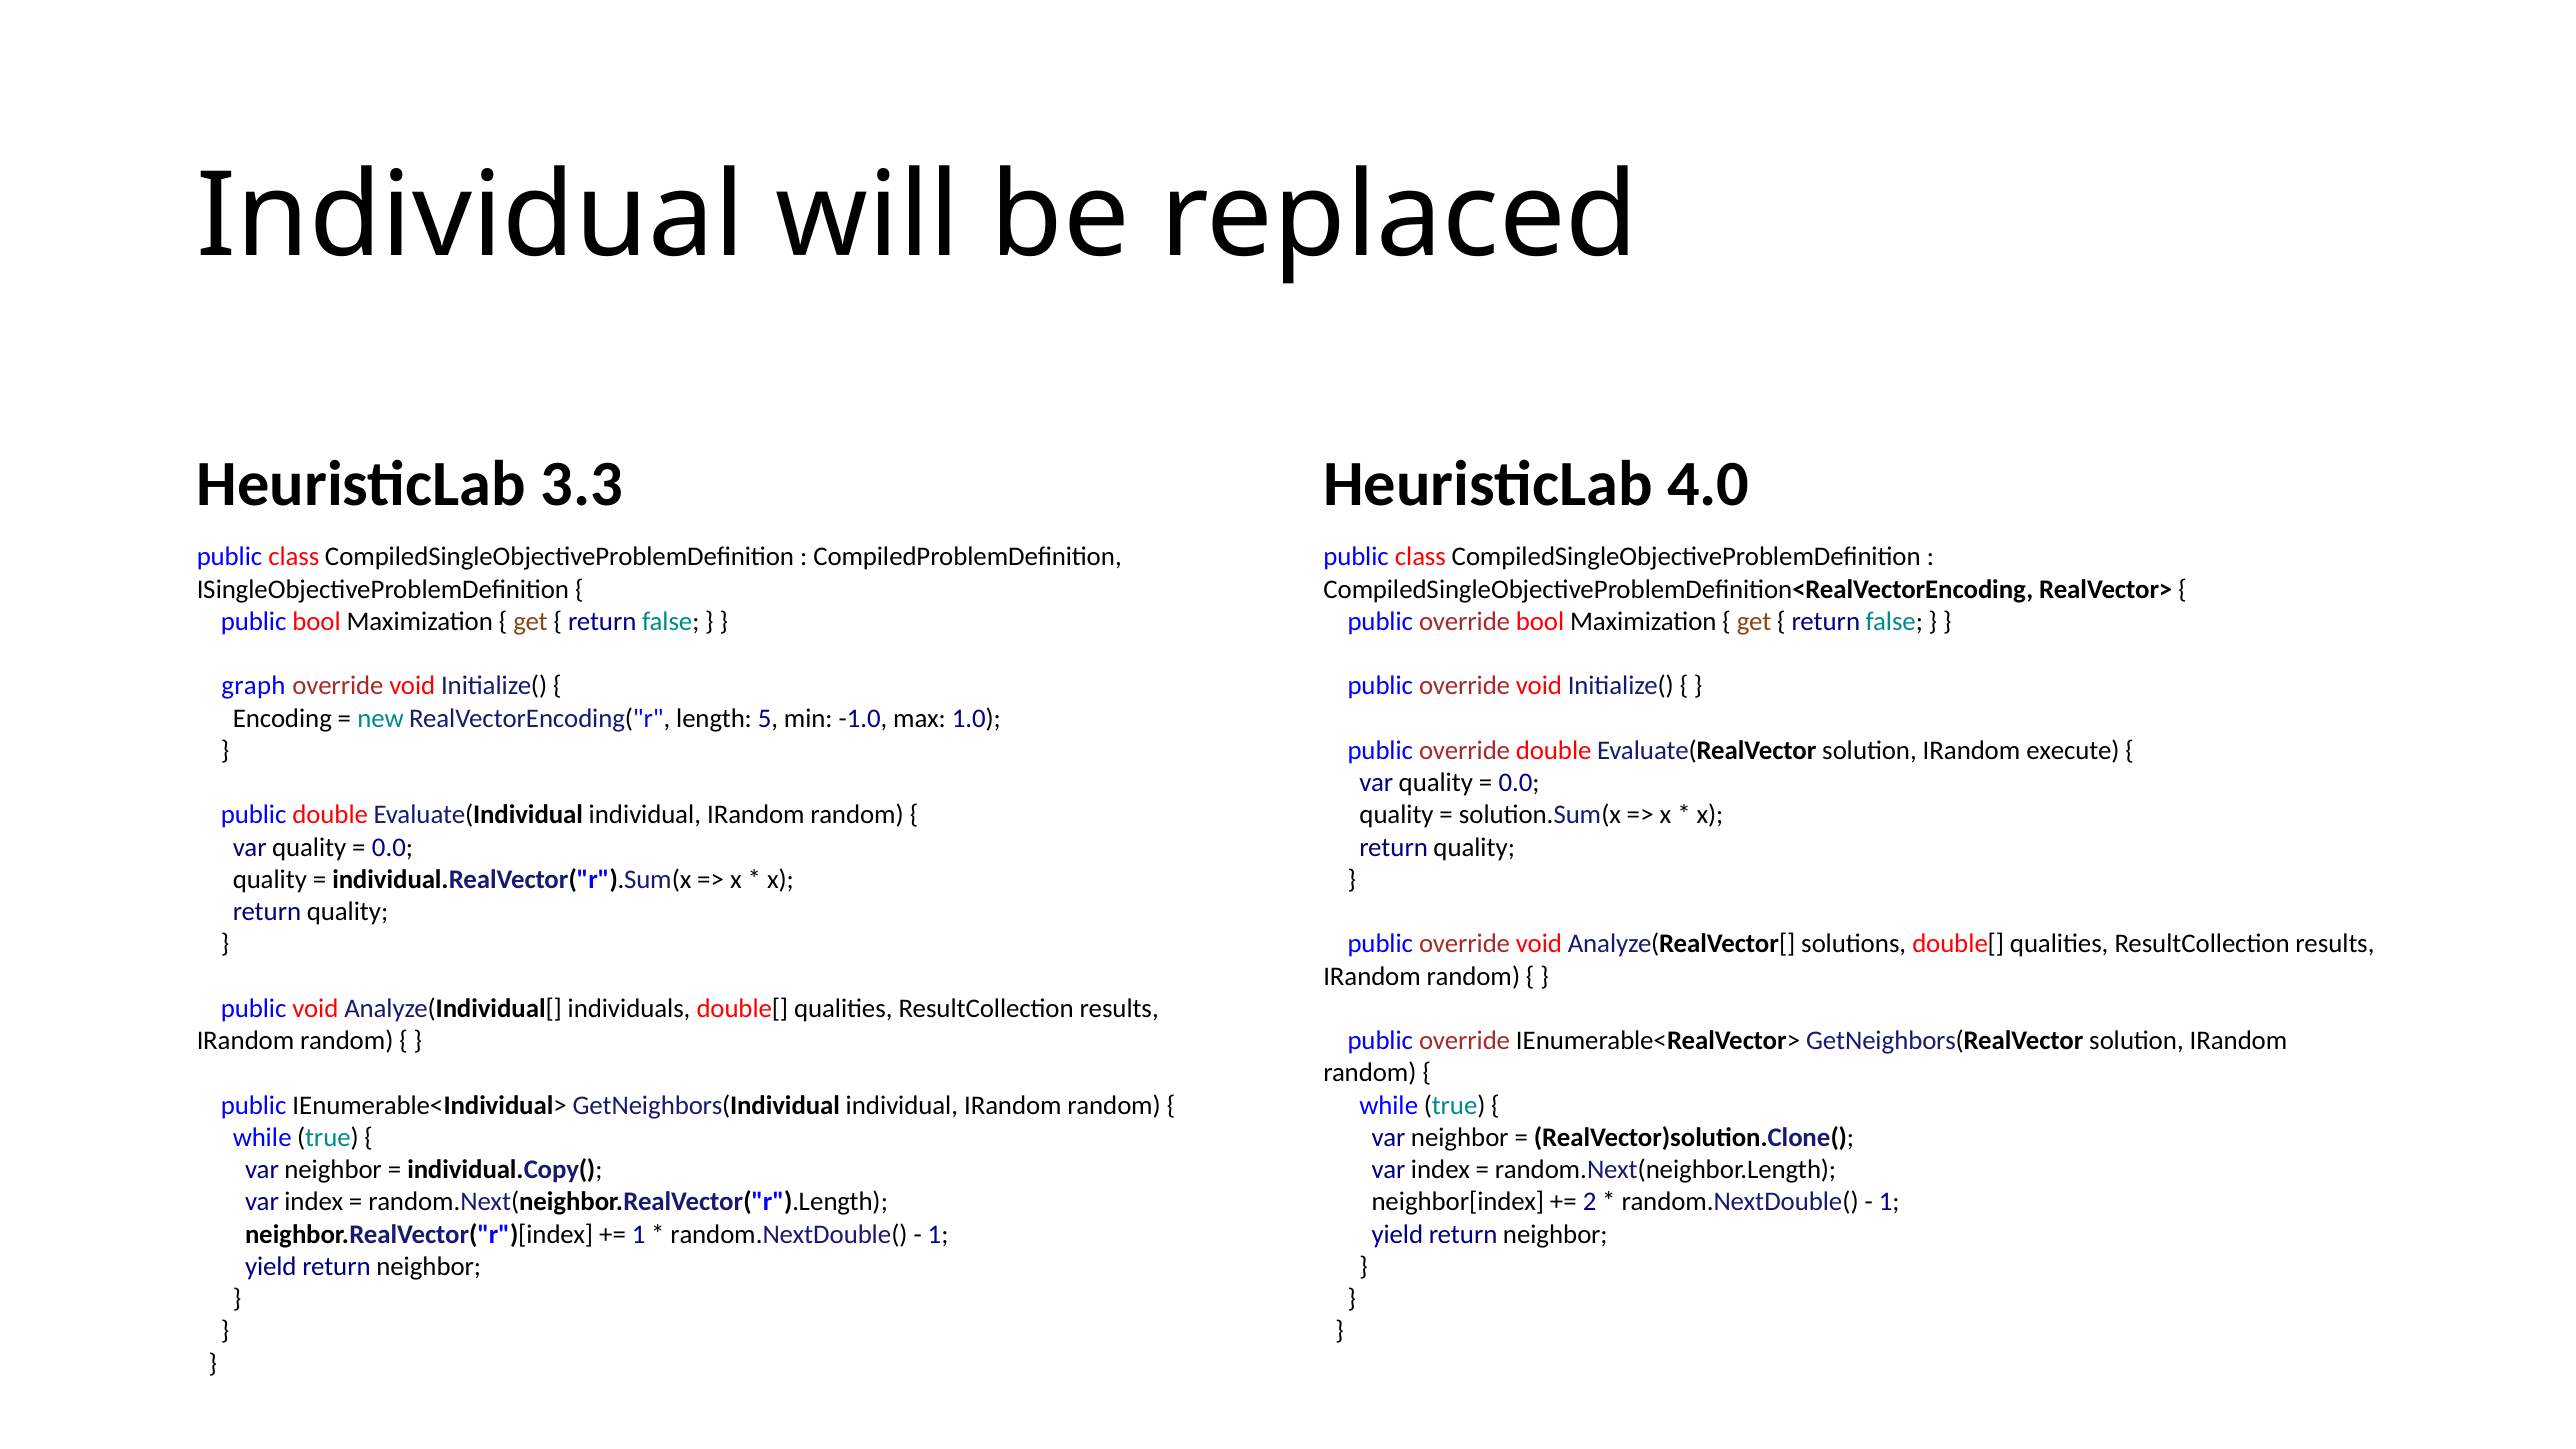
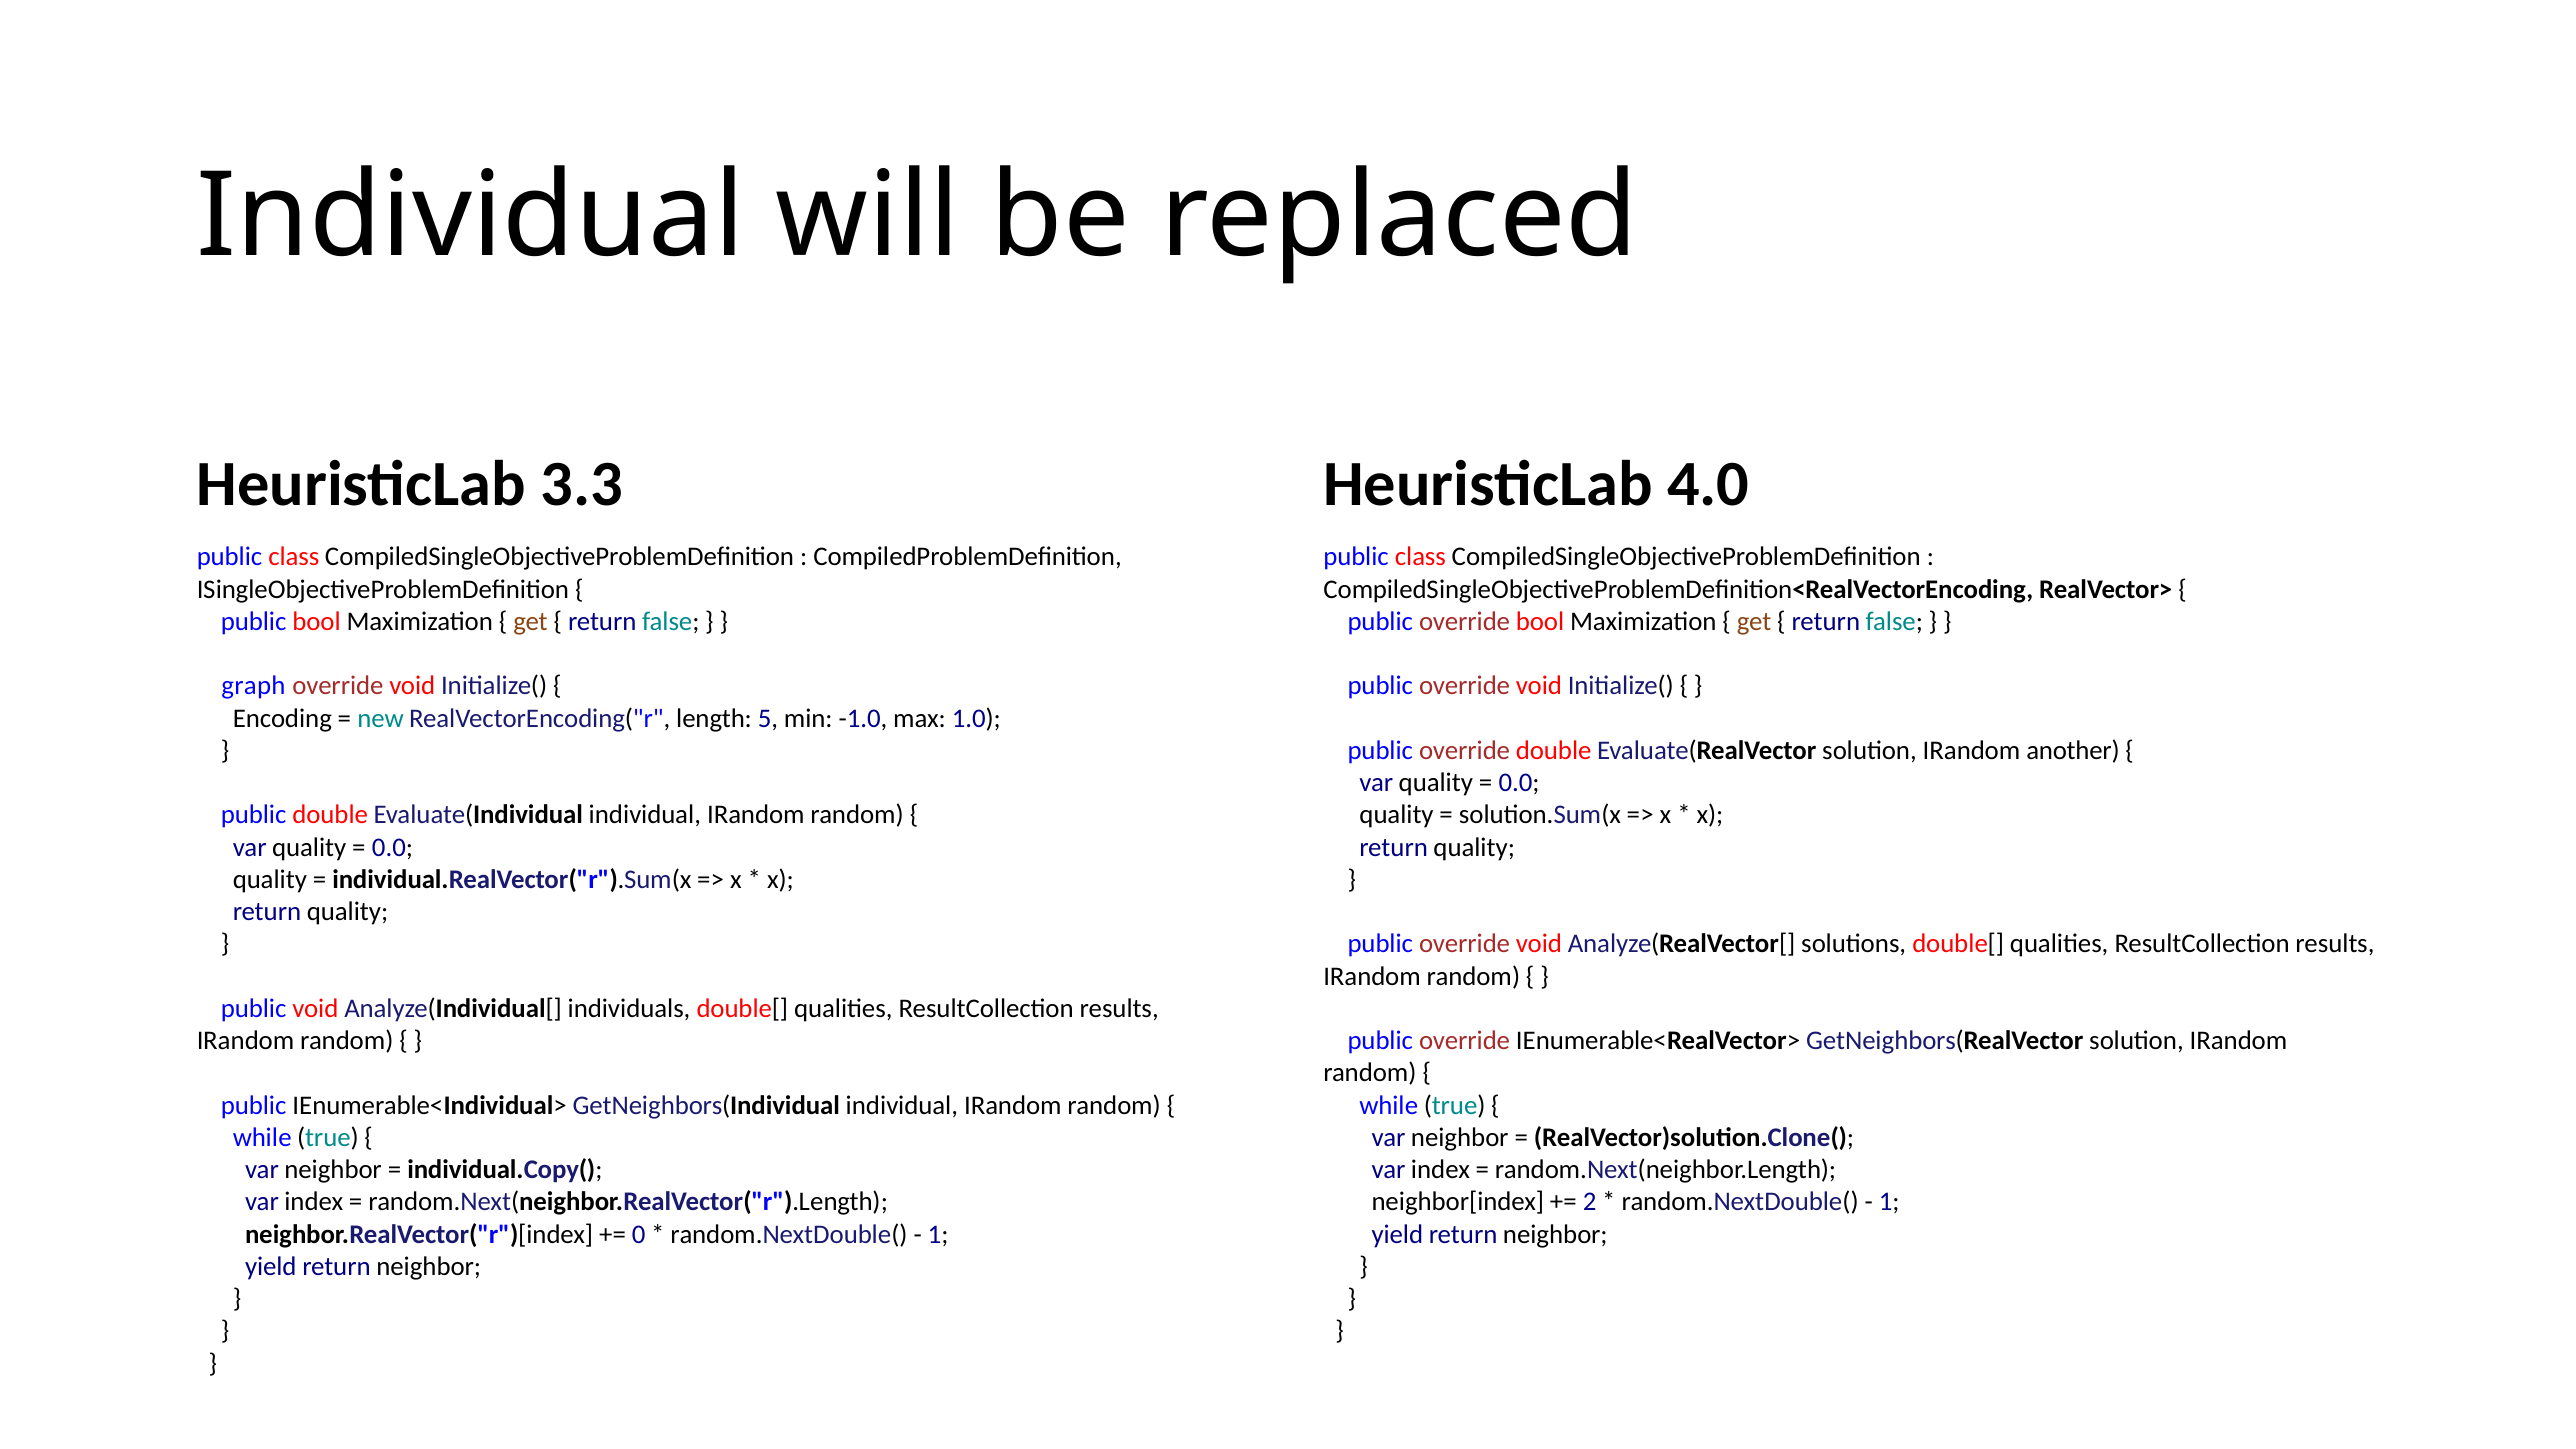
execute: execute -> another (2073, 750)
1: 1 -> 0 (639, 1234)
